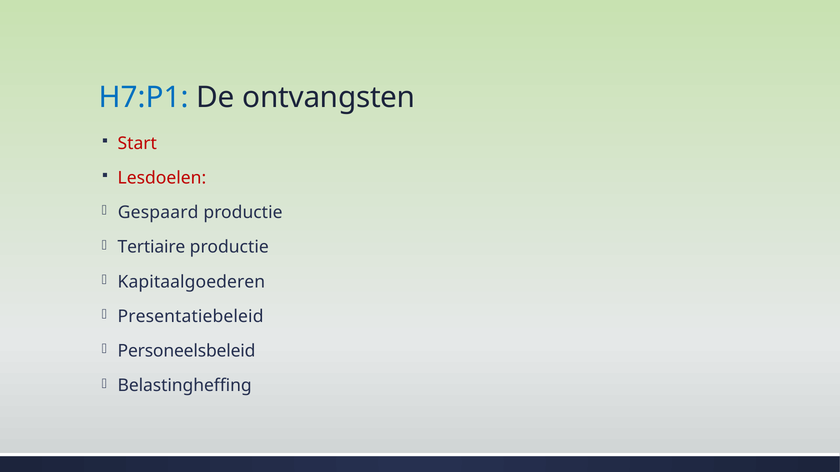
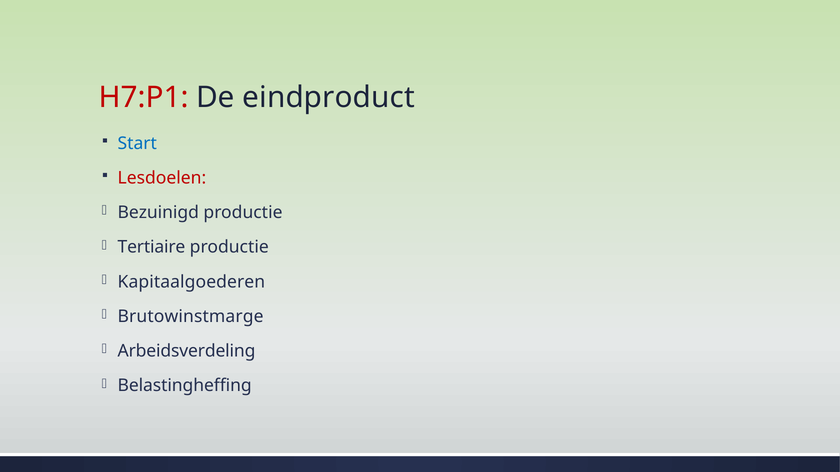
H7:P1 colour: blue -> red (144, 98)
ontvangsten: ontvangsten -> eindproduct (329, 98)
Start colour: red -> blue (137, 144)
Gespaard: Gespaard -> Bezuinigd (158, 213)
Presentatiebeleid: Presentatiebeleid -> Brutowinstmarge (191, 317)
Personeelsbeleid: Personeelsbeleid -> Arbeidsverdeling (187, 351)
